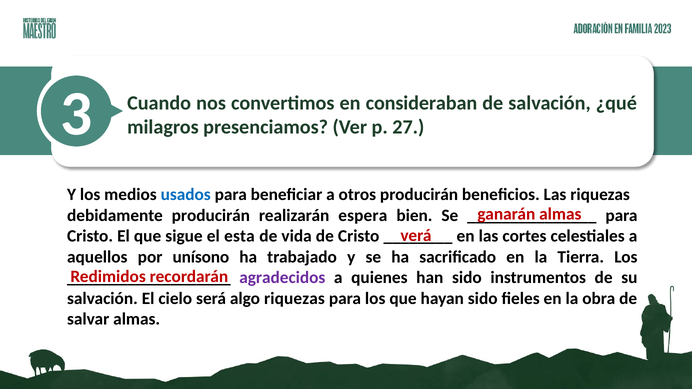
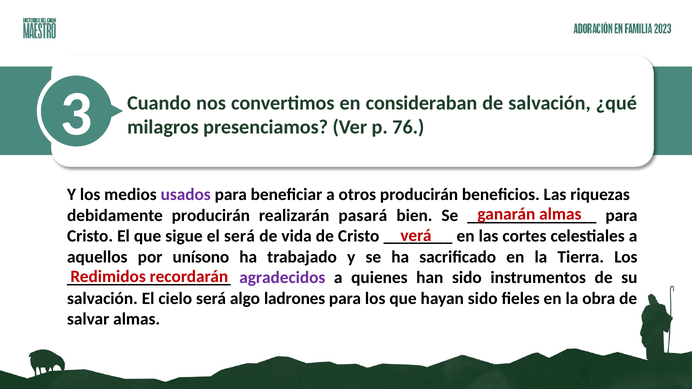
27: 27 -> 76 (408, 127)
usados colour: blue -> purple (186, 195)
espera: espera -> pasará (363, 215)
el esta: esta -> será (239, 236)
algo riquezas: riquezas -> ladrones (295, 299)
